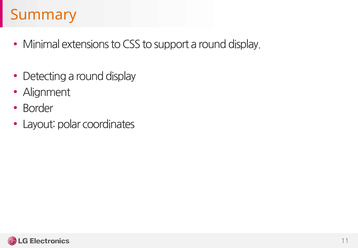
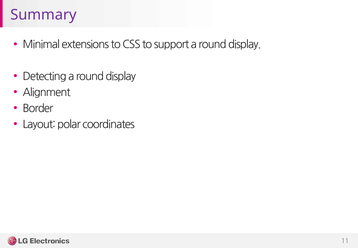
Summary colour: orange -> purple (43, 15)
